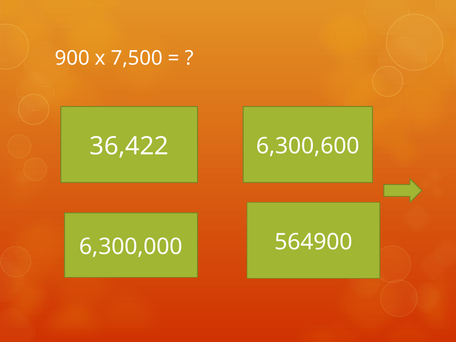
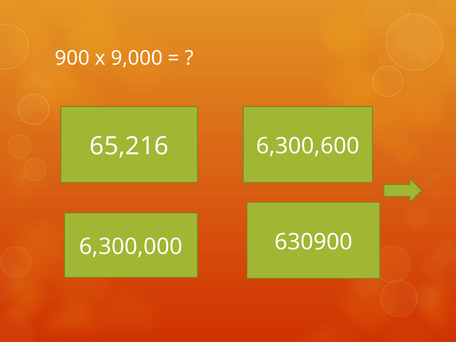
7,500: 7,500 -> 9,000 (137, 58)
36,422: 36,422 -> 65,216 (129, 146)
564900: 564900 -> 630900 (313, 242)
